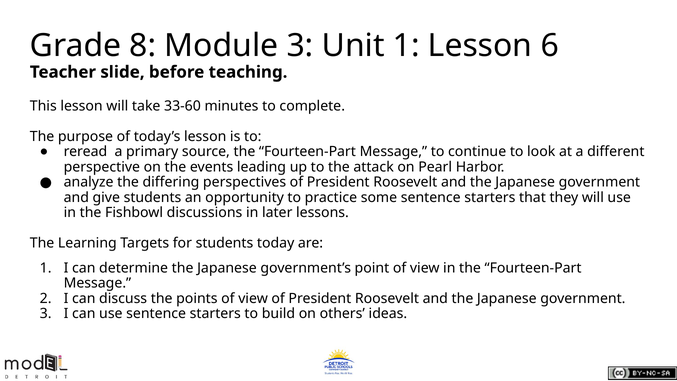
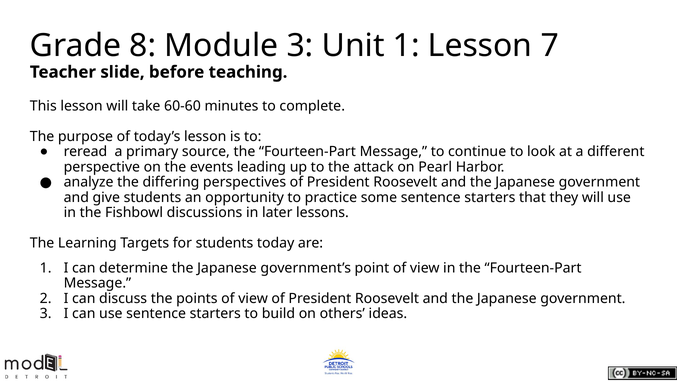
6: 6 -> 7 (550, 46)
33-60: 33-60 -> 60-60 (182, 106)
